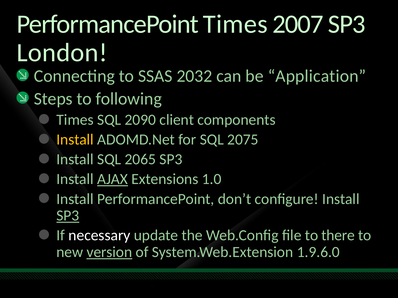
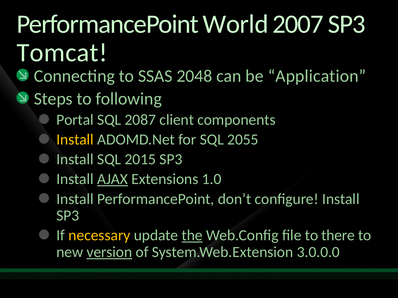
PerformancePoint Times: Times -> World (236, 24)
London: London -> Tomcat (62, 53)
2032: 2032 -> 2048 (194, 76)
Times: Times -> Portal (75, 120)
2090: 2090 -> 2087 (140, 120)
2075: 2075 -> 2055 (243, 140)
2065: 2065 -> 2015 (140, 160)
SP3 underline: present -> none (68, 216)
necessary colour: white -> yellow (99, 236)
the underline: none -> present (192, 236)
1.9.6.0: 1.9.6.0 -> 3.0.0.0 (318, 252)
